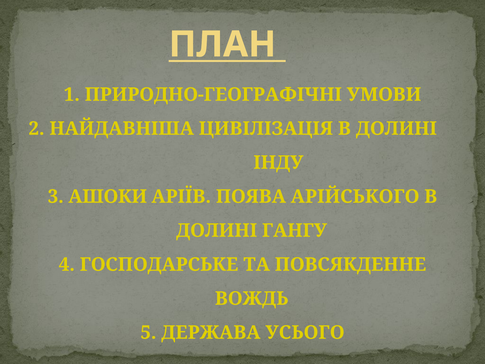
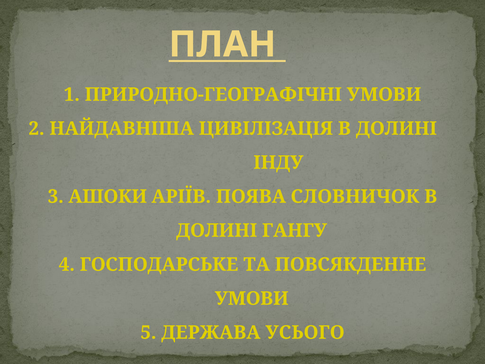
АРІЙСЬКОГО: АРІЙСЬКОГО -> СЛОВНИЧОК (355, 196)
ВОЖДЬ: ВОЖДЬ -> УМОВИ (252, 298)
